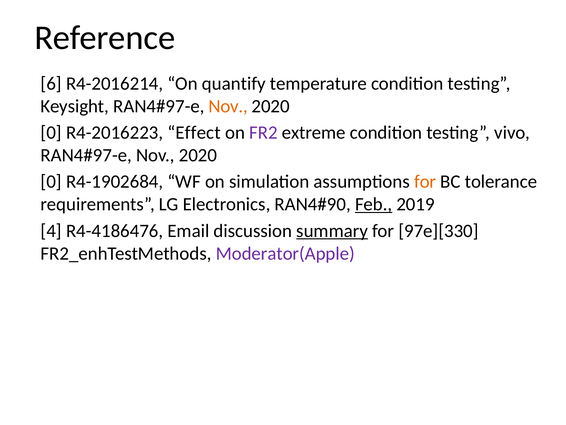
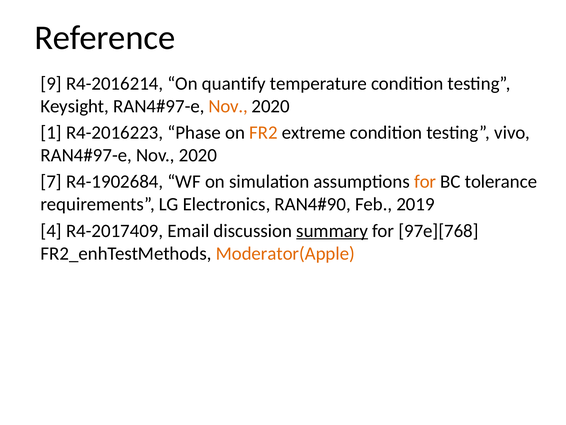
6: 6 -> 9 (51, 83)
0: 0 -> 1 (51, 132)
Effect: Effect -> Phase (194, 132)
FR2 colour: purple -> orange (263, 132)
0: 0 -> 7 (51, 181)
Feb underline: present -> none (374, 204)
R4-4186476: R4-4186476 -> R4-2017409 (115, 231)
97e][330: 97e][330 -> 97e][768 (438, 231)
Moderator(Apple colour: purple -> orange (285, 253)
